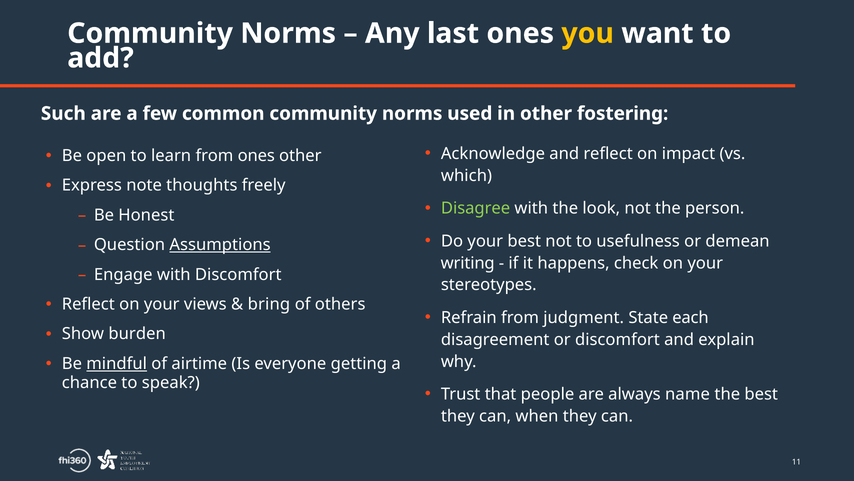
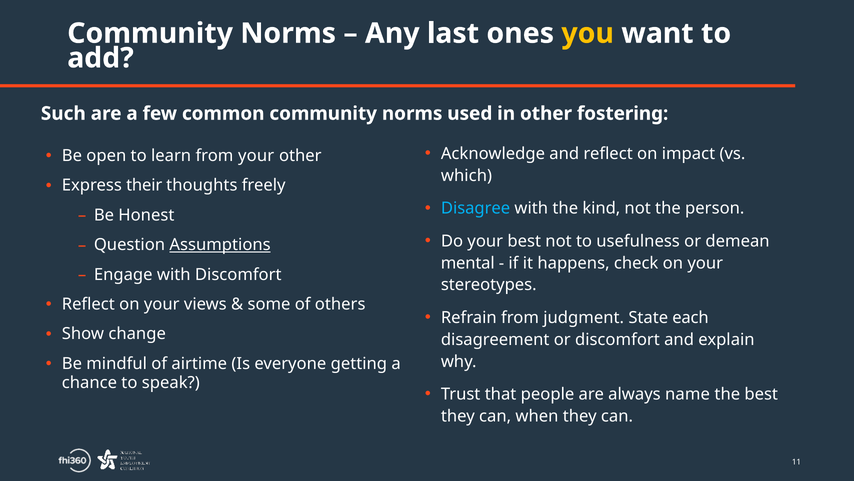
from ones: ones -> your (256, 156)
note: note -> their (144, 185)
Disagree colour: light green -> light blue (476, 208)
look: look -> kind (601, 208)
writing: writing -> mental (468, 263)
bring: bring -> some (269, 304)
burden: burden -> change (137, 334)
mindful underline: present -> none (117, 363)
